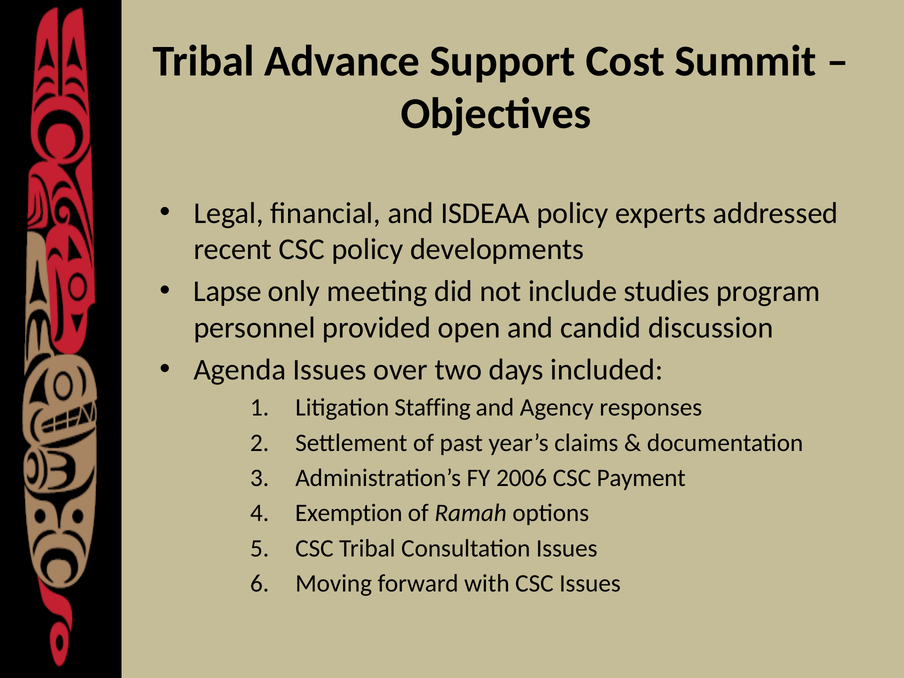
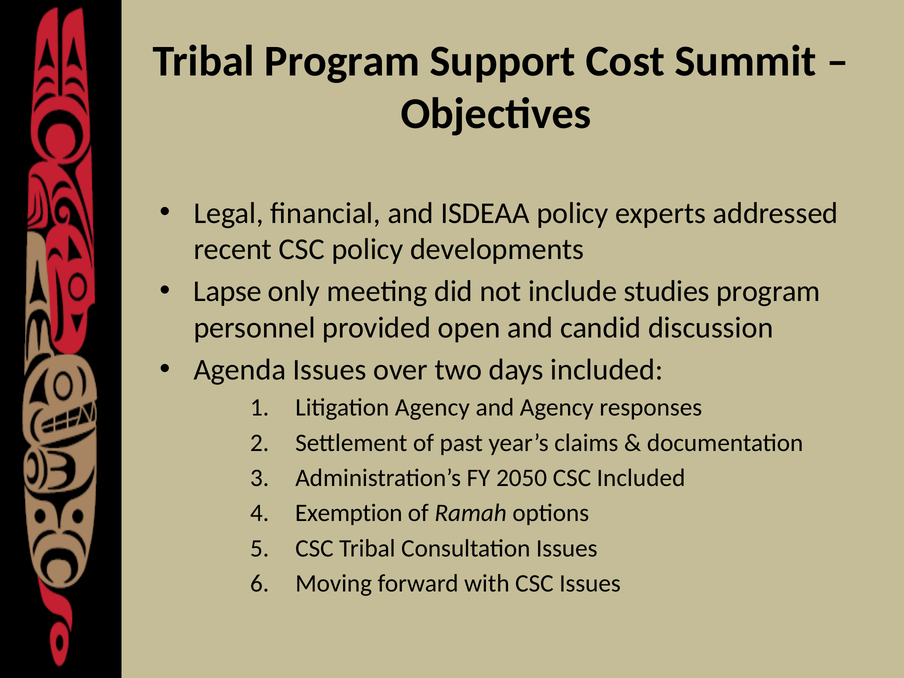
Tribal Advance: Advance -> Program (342, 61)
Litigation Staffing: Staffing -> Agency (432, 408)
2006: 2006 -> 2050 (522, 478)
CSC Payment: Payment -> Included (641, 478)
